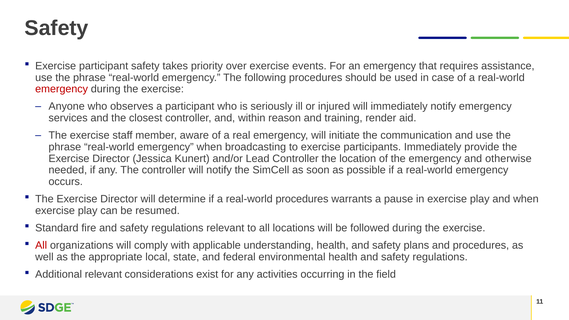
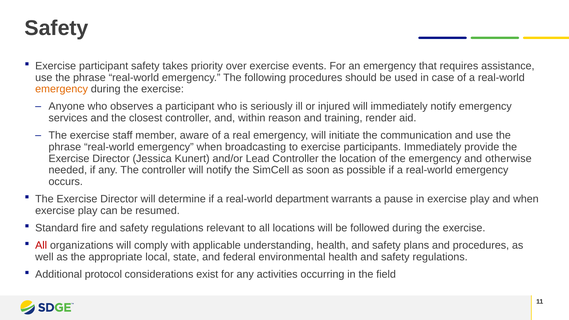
emergency colour: red -> orange (62, 89)
real-world procedures: procedures -> department (302, 199)
Additional relevant: relevant -> protocol (103, 274)
